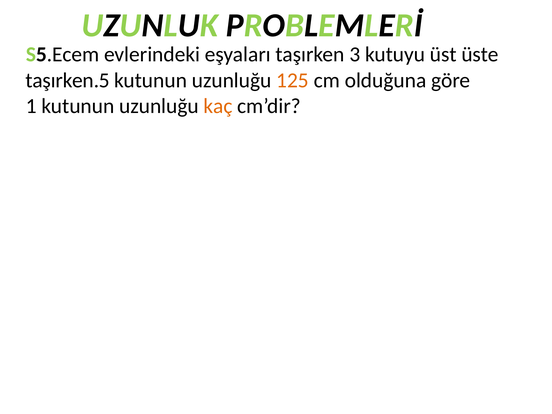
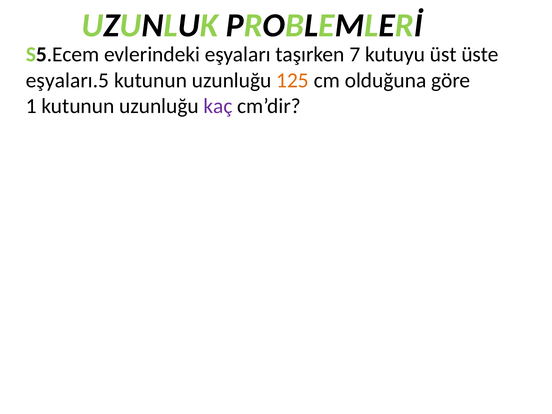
3: 3 -> 7 (355, 55)
taşırken.5: taşırken.5 -> eşyaları.5 (68, 80)
kaç colour: orange -> purple (218, 106)
